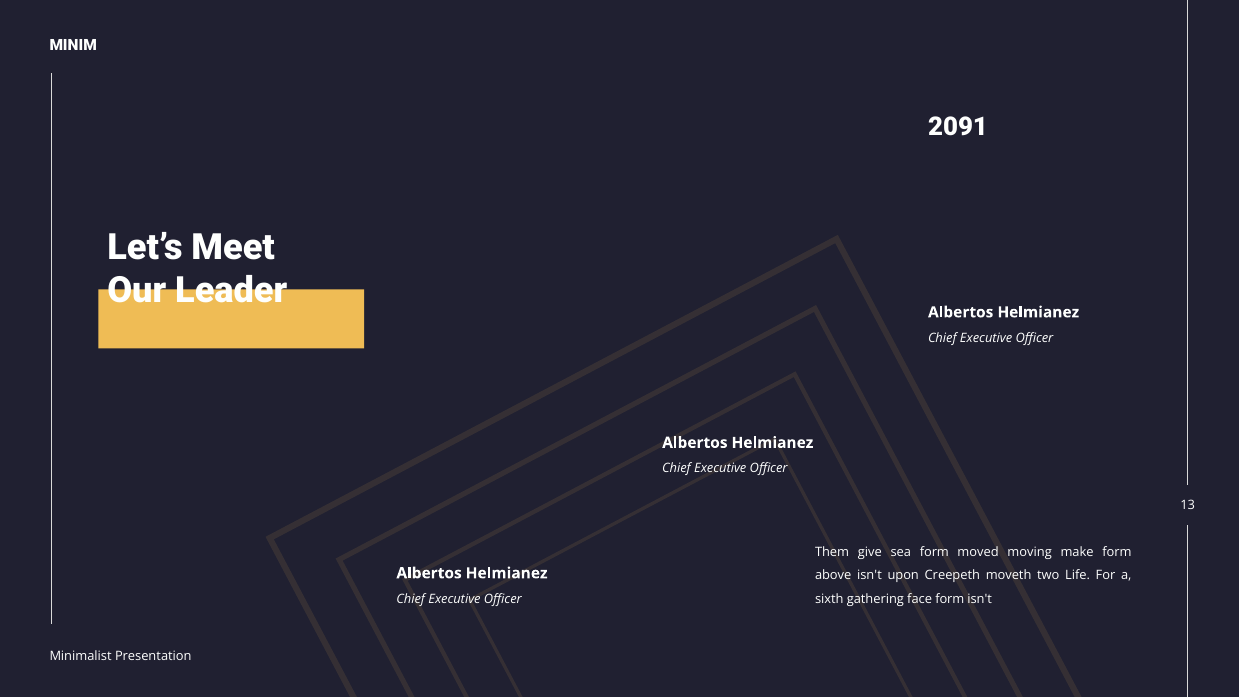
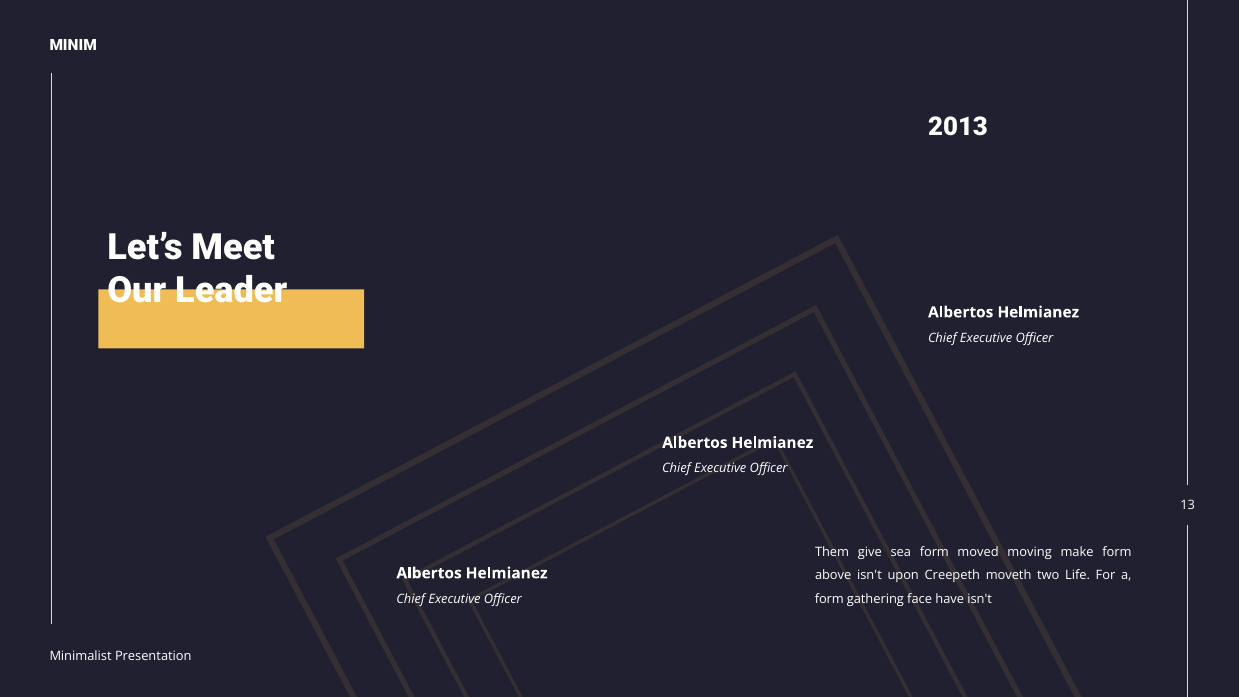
2091: 2091 -> 2013 (958, 126)
sixth: sixth -> form (829, 599)
face form: form -> have (950, 599)
